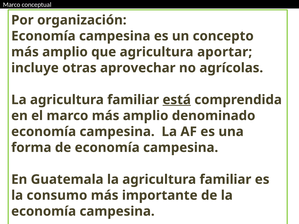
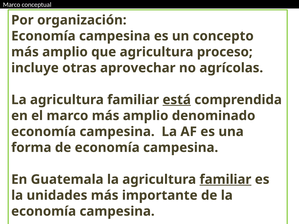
aportar: aportar -> proceso (225, 52)
familiar underline: none -> present (225, 180)
consumo: consumo -> unidades (57, 196)
